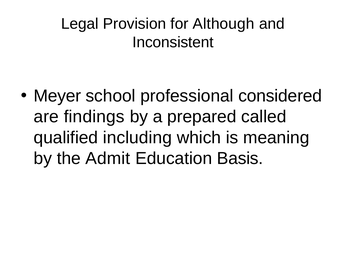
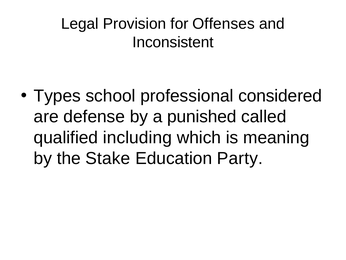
Although: Although -> Offenses (224, 24)
Meyer: Meyer -> Types (57, 96)
findings: findings -> defense (94, 117)
prepared: prepared -> punished (202, 117)
Admit: Admit -> Stake (108, 158)
Basis: Basis -> Party (240, 158)
